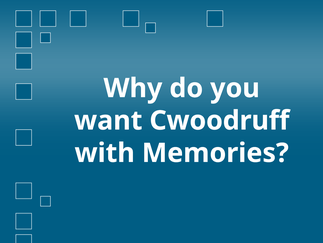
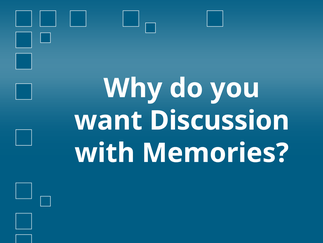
Cwoodruff: Cwoodruff -> Discussion (219, 120)
